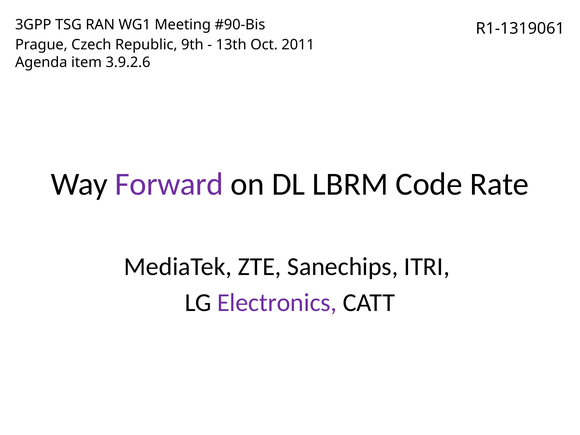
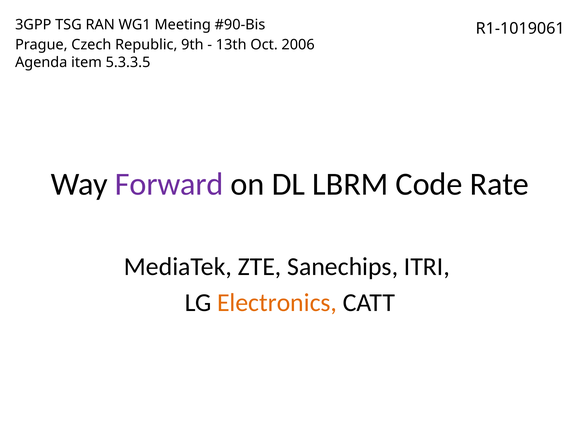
R1-1319061: R1-1319061 -> R1-1019061 (520, 28)
2011: 2011 -> 2006 (298, 45)
3.9.2.6: 3.9.2.6 -> 5.3.3.5 (128, 62)
Electronics colour: purple -> orange (277, 303)
